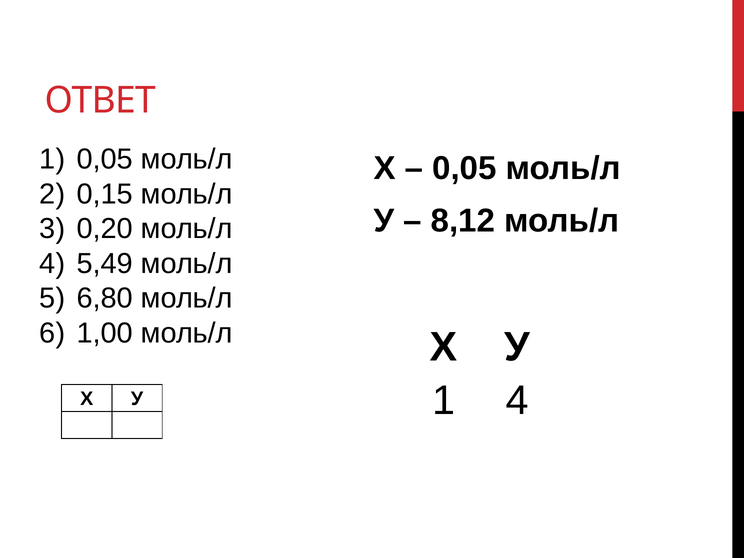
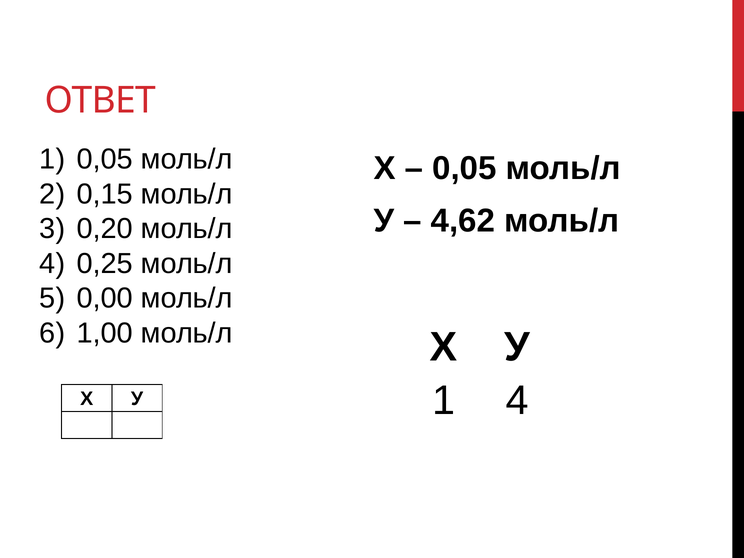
8,12: 8,12 -> 4,62 (463, 221)
5,49: 5,49 -> 0,25 (105, 264)
6,80: 6,80 -> 0,00 (105, 298)
